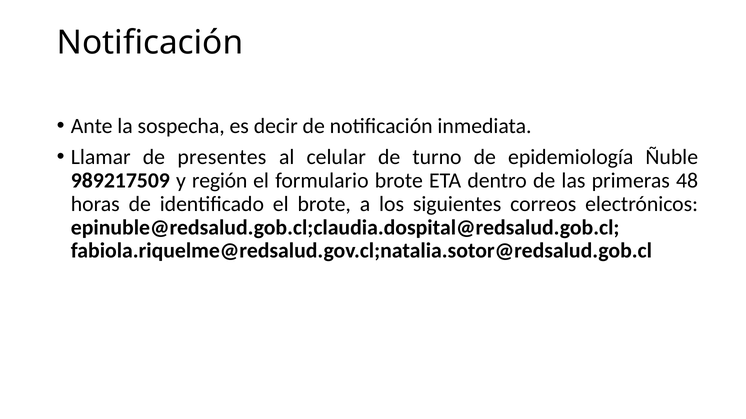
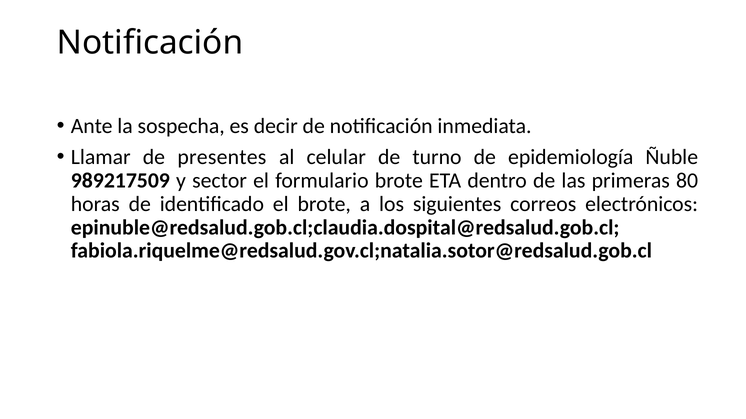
región: región -> sector (220, 181)
48: 48 -> 80 (687, 181)
